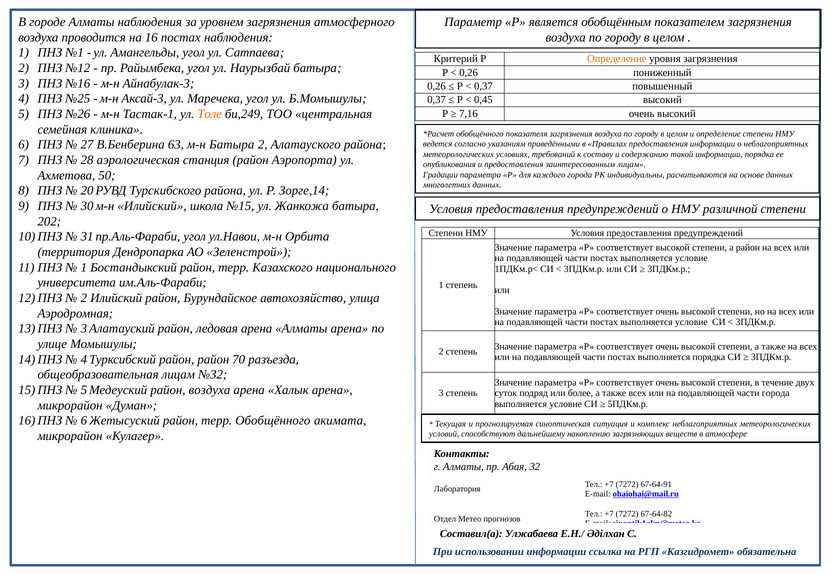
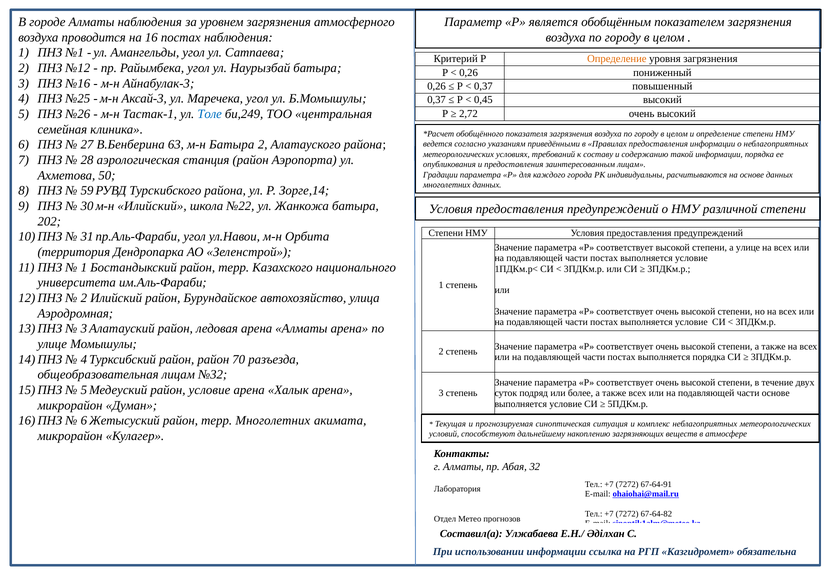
Толе colour: orange -> blue (210, 114)
7,16: 7,16 -> 2,72 (468, 114)
20: 20 -> 59 (87, 191)
№15: №15 -> №22 (240, 206)
а район: район -> улице (748, 248)
район воздуха: воздуха -> условие (210, 390)
части города: города -> основе (776, 394)
терр Обобщённого: Обобщённого -> Многолетних (273, 421)
